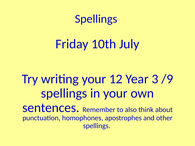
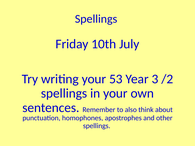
12: 12 -> 53 (116, 79)
/9: /9 -> /2 (167, 79)
